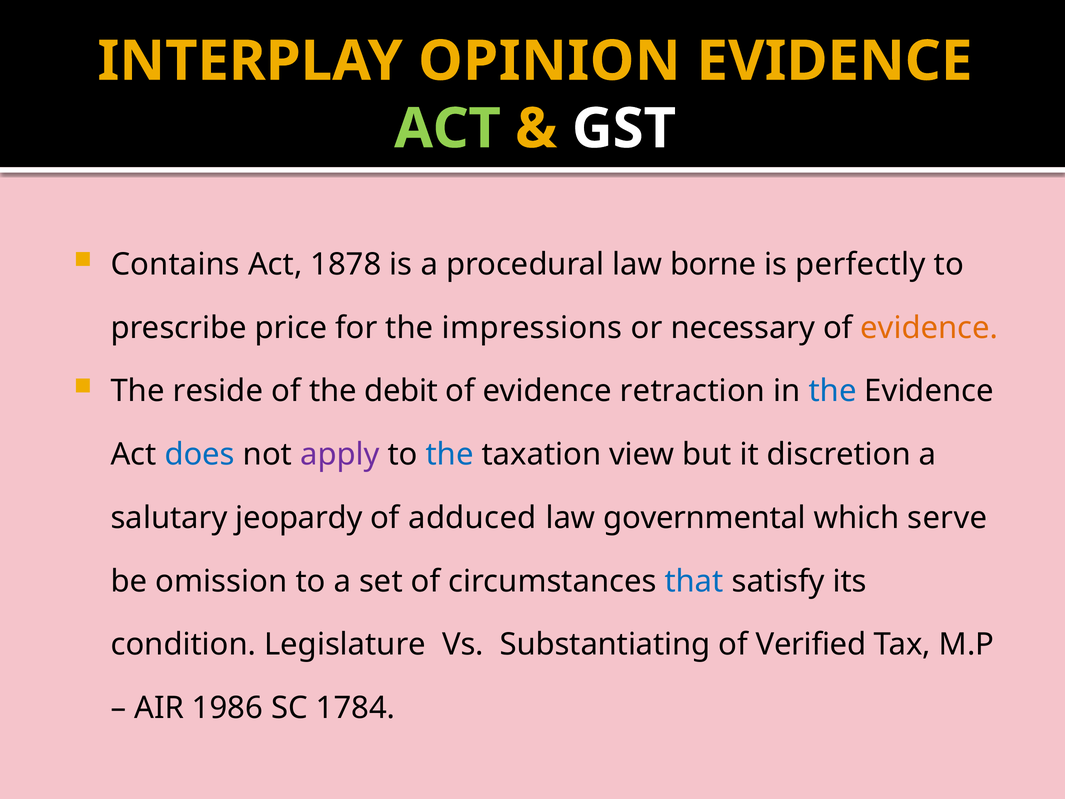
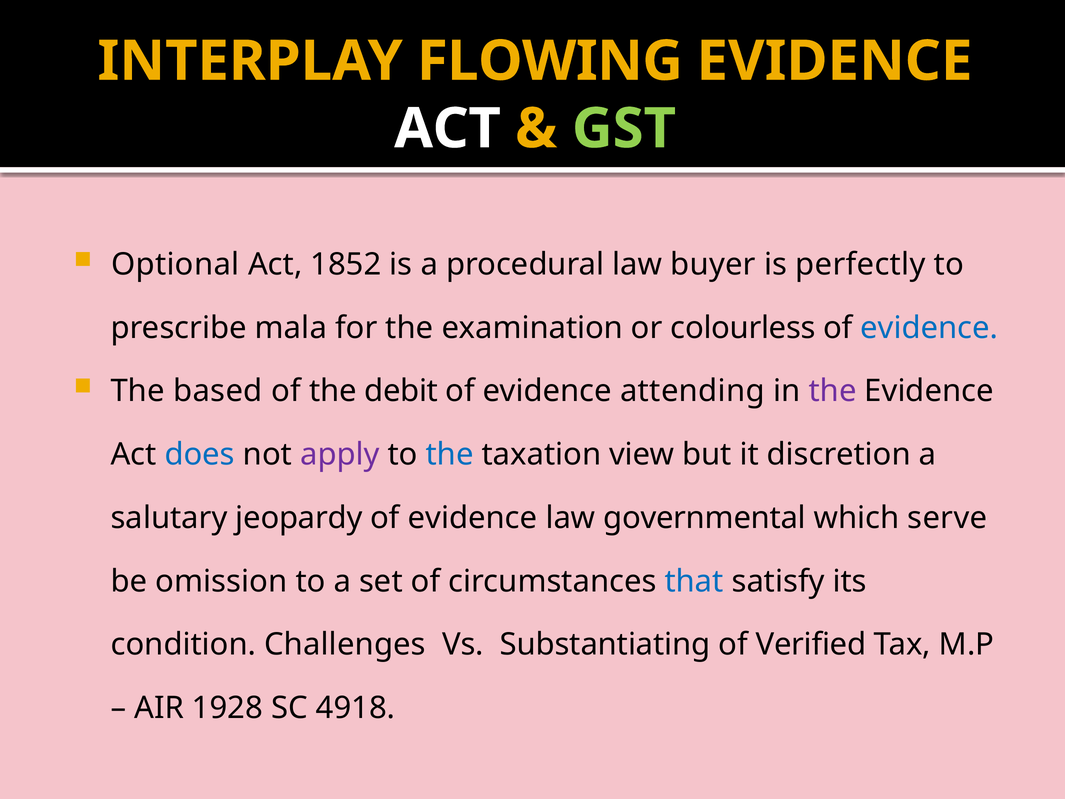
OPINION: OPINION -> FLOWING (550, 61)
ACT colour: light green -> white (447, 129)
GST colour: white -> light green (624, 129)
Contains: Contains -> Optional (175, 264)
1878: 1878 -> 1852 (346, 264)
borne: borne -> buyer (713, 264)
price: price -> mala (291, 328)
impressions: impressions -> examination (532, 328)
necessary: necessary -> colourless (743, 328)
evidence colour: orange -> blue (929, 328)
reside: reside -> based (218, 391)
retraction: retraction -> attending (692, 391)
the colour: blue -> purple (833, 391)
adduced: adduced -> evidence (473, 518)
Legislature: Legislature -> Challenges (345, 644)
1986: 1986 -> 1928 (228, 708)
1784: 1784 -> 4918 (355, 708)
